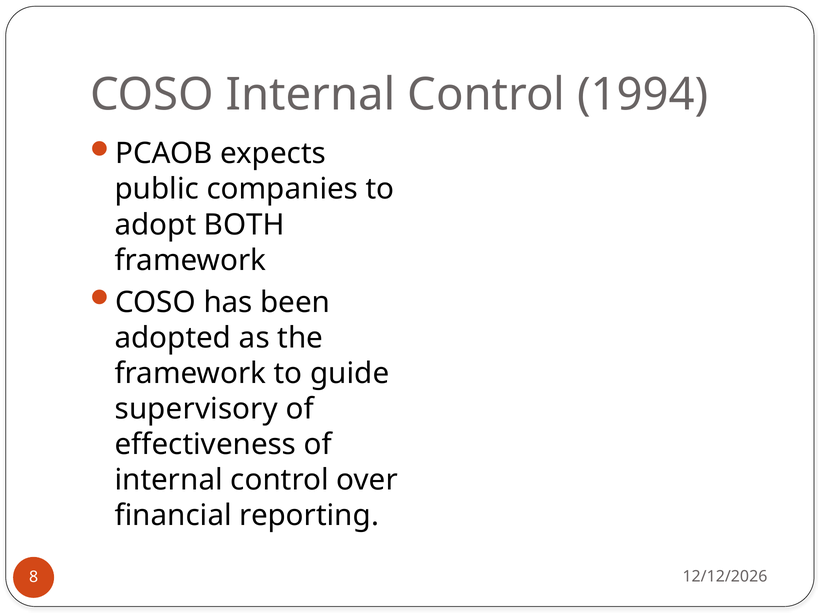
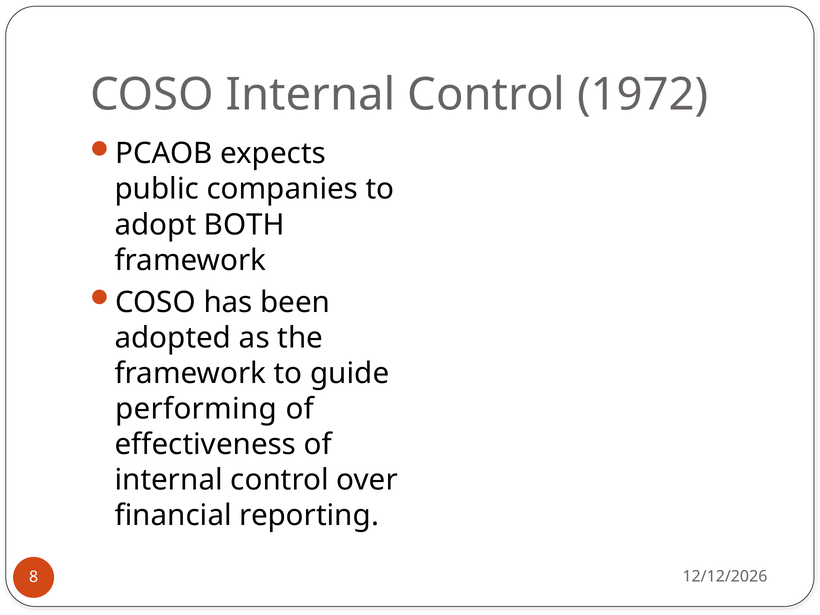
1994: 1994 -> 1972 (643, 95)
supervisory: supervisory -> performing (196, 409)
